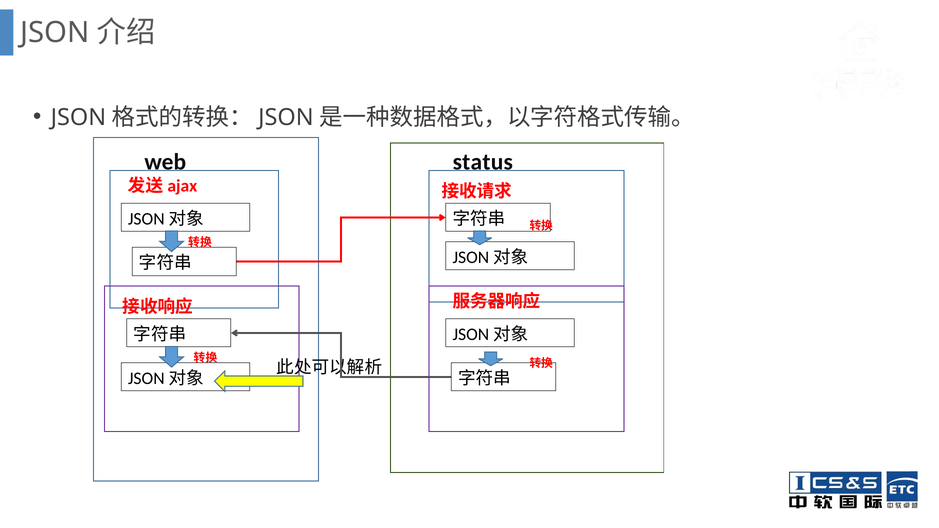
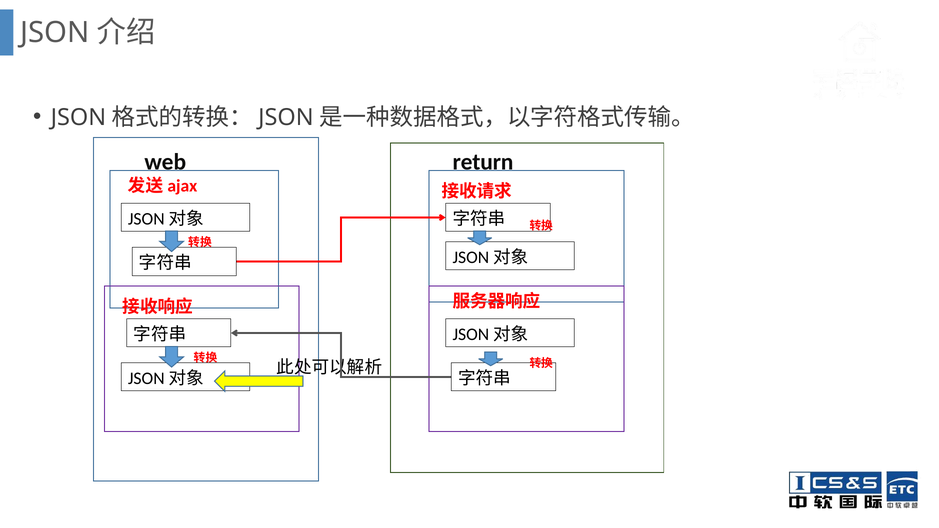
status: status -> return (483, 162)
